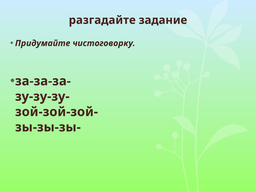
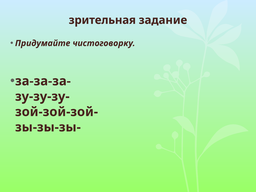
разгадайте: разгадайте -> зрительная (102, 20)
